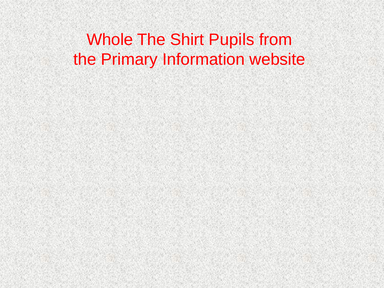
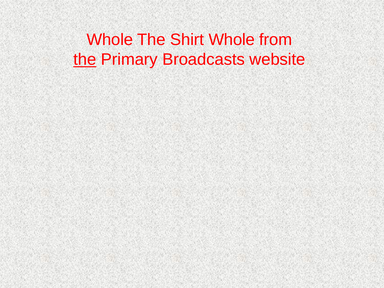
Shirt Pupils: Pupils -> Whole (232, 40)
the underline: none -> present (85, 60)
Information: Information -> Broadcasts (204, 60)
